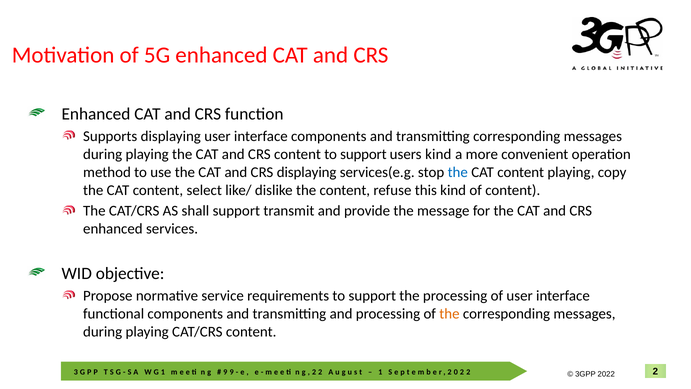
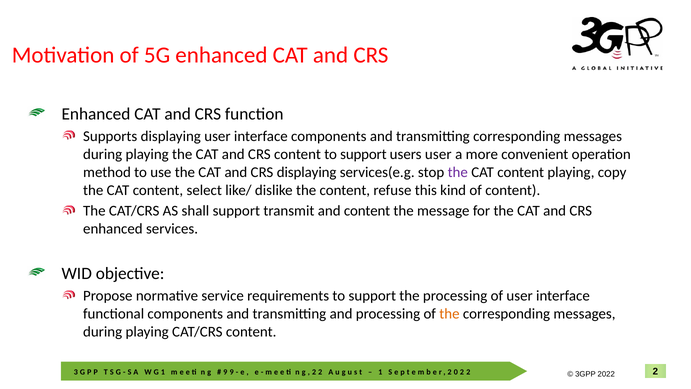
users kind: kind -> user (438, 154)
the colour: blue -> purple (458, 172)
and provide: provide -> content (367, 211)
